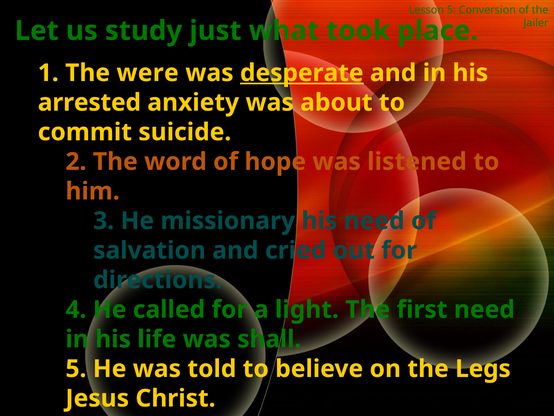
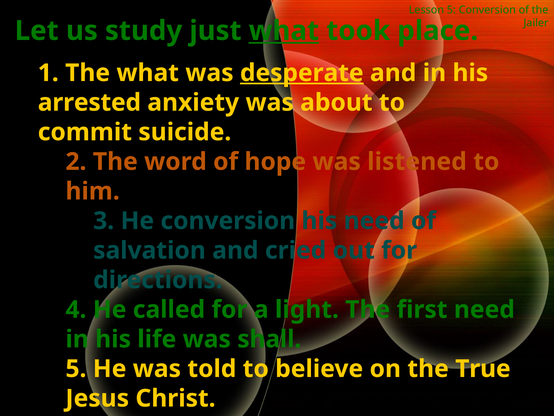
what underline: none -> present (284, 31)
The were: were -> what (148, 73)
He missionary: missionary -> conversion (228, 221)
Legs: Legs -> True (483, 368)
